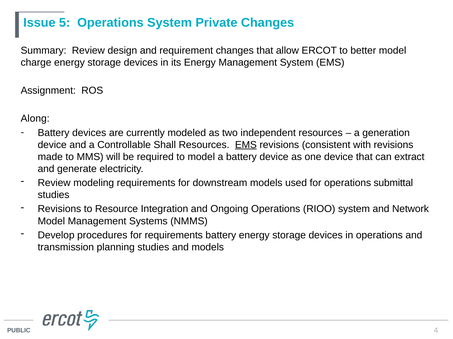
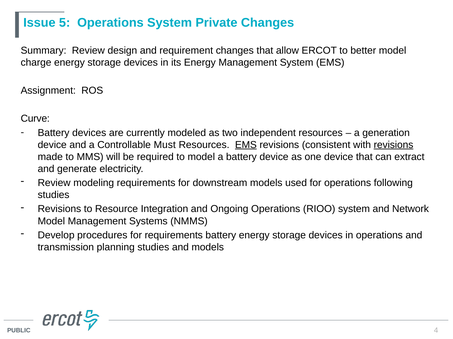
Along: Along -> Curve (35, 119)
Shall: Shall -> Must (165, 145)
revisions underline: none -> present (394, 145)
submittal: submittal -> following (393, 183)
